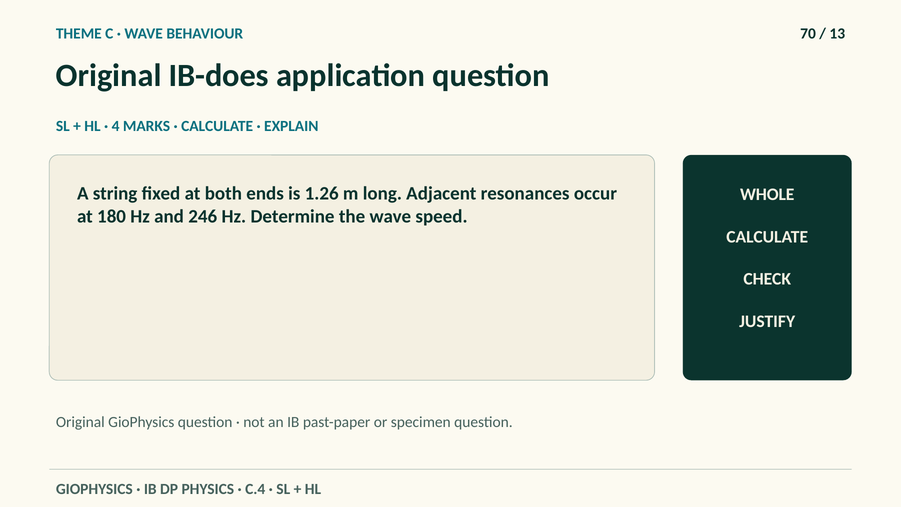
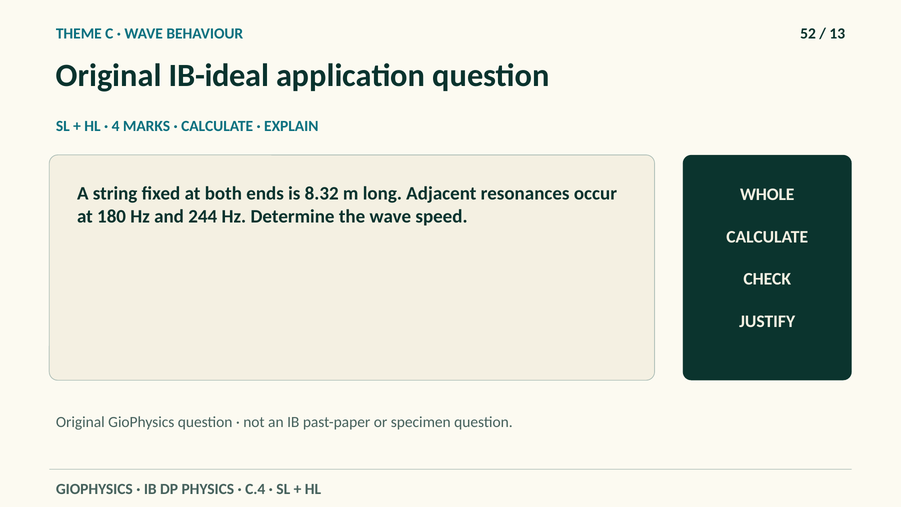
70: 70 -> 52 (808, 33)
IB-does: IB-does -> IB-ideal (219, 76)
1.26: 1.26 -> 8.32 (322, 193)
246: 246 -> 244 (203, 216)
